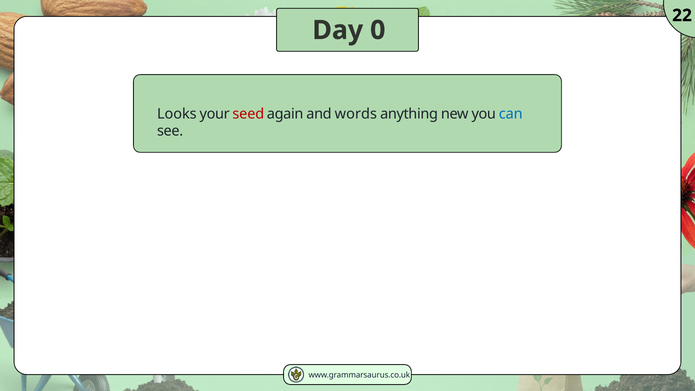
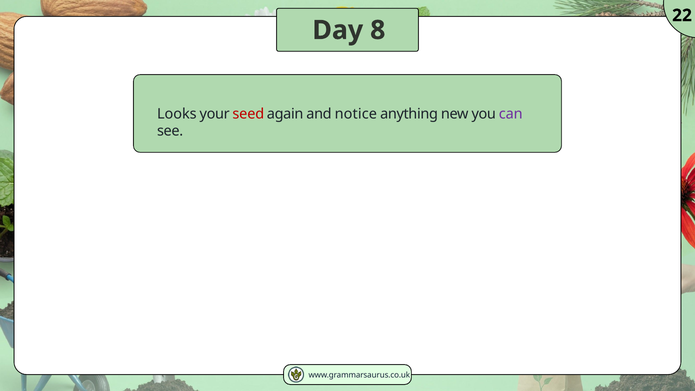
0: 0 -> 8 (378, 30)
words: words -> notice (356, 114)
can colour: blue -> purple (511, 114)
